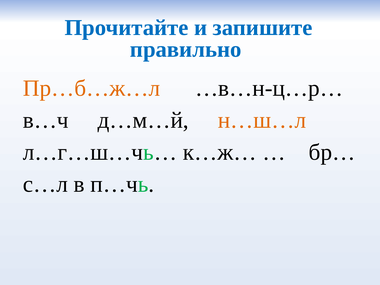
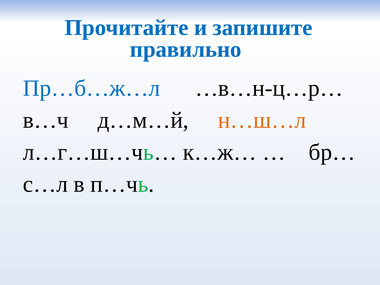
Пр…б…ж…л colour: orange -> blue (92, 88)
